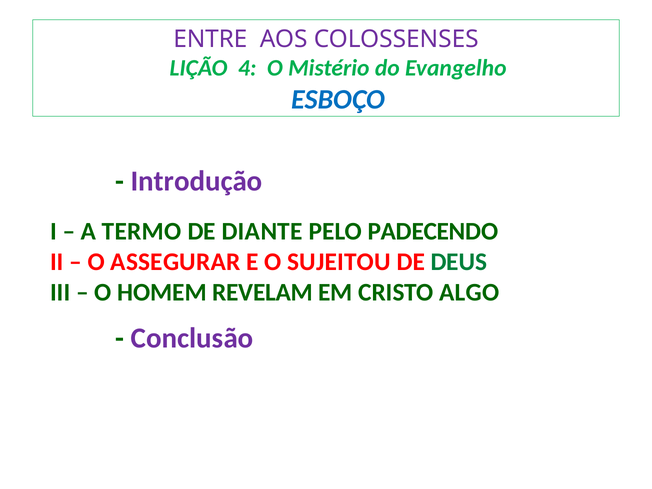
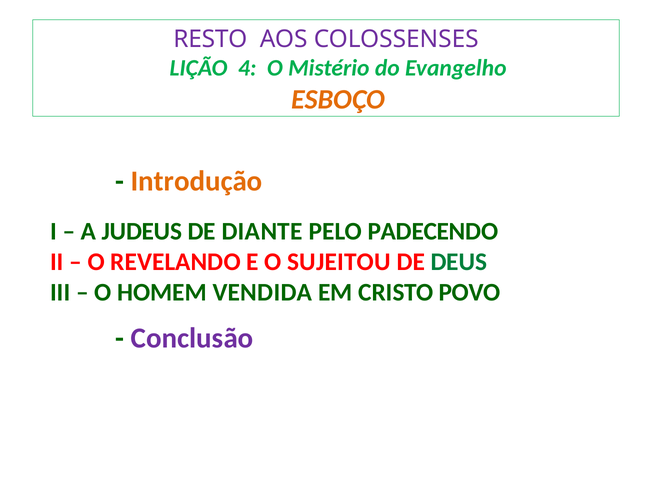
ENTRE: ENTRE -> RESTO (210, 39)
ESBOÇO colour: blue -> orange (338, 99)
Introdução colour: purple -> orange (197, 181)
TERMO: TERMO -> JUDEUS (142, 232)
ASSEGURAR: ASSEGURAR -> REVELANDO (176, 262)
REVELAM: REVELAM -> VENDIDA (262, 292)
ALGO: ALGO -> POVO (470, 292)
